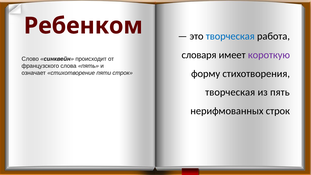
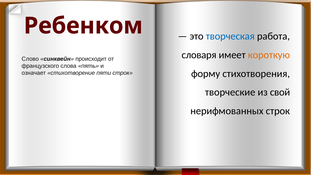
короткую colour: purple -> orange (269, 55)
творческая: творческая -> творческие (230, 92)
из пять: пять -> свой (280, 92)
